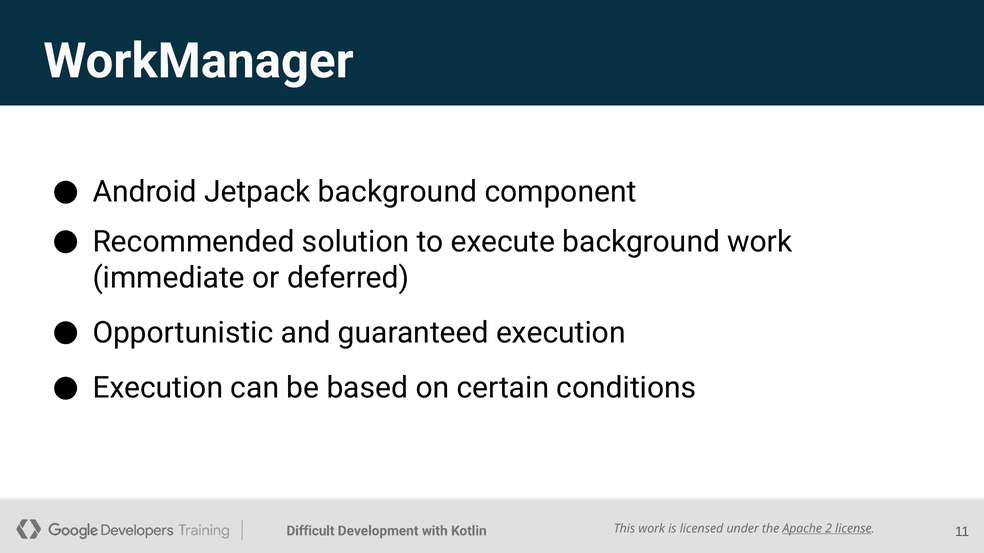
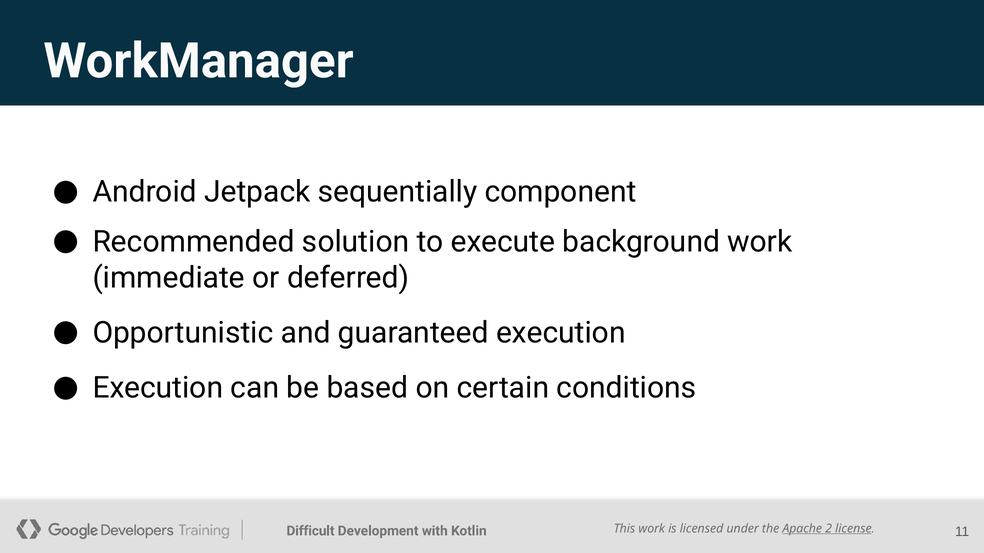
Jetpack background: background -> sequentially (398, 192)
